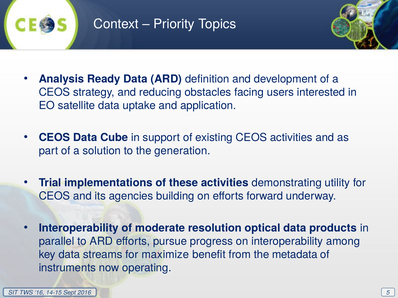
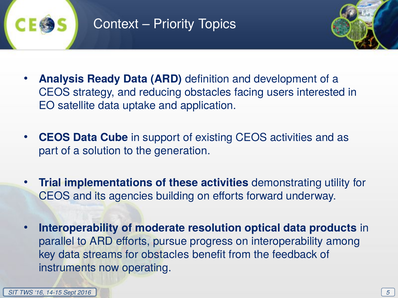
for maximize: maximize -> obstacles (165, 255)
metadata: metadata -> feedback (295, 255)
